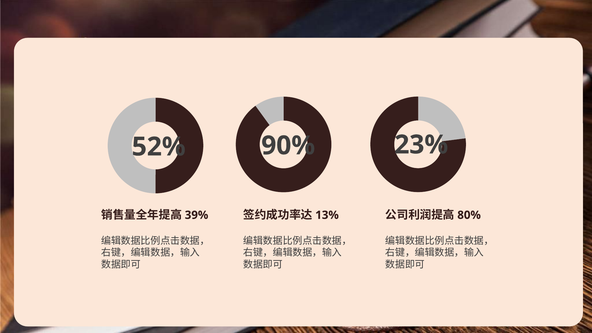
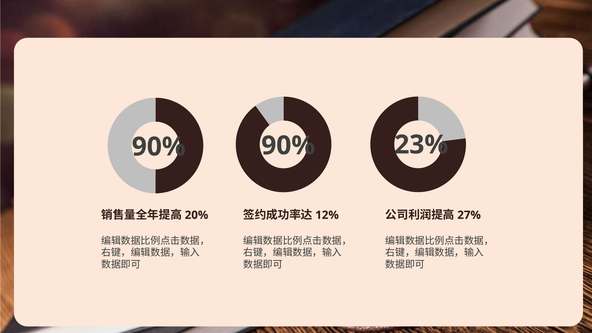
52%: 52% -> 90% (159, 147)
39%: 39% -> 20% (197, 215)
13%: 13% -> 12% (327, 215)
80%: 80% -> 27% (469, 215)
